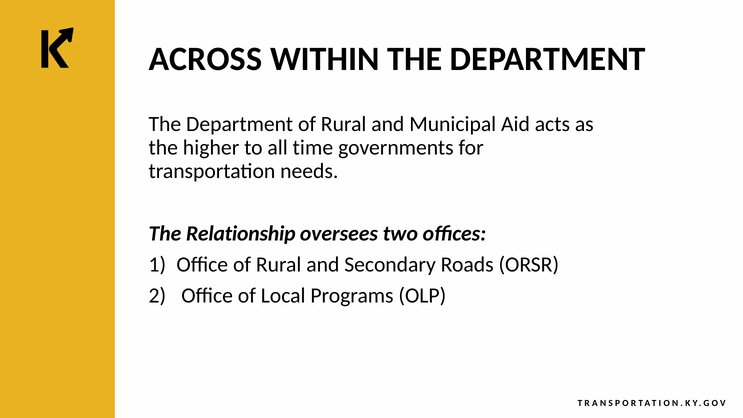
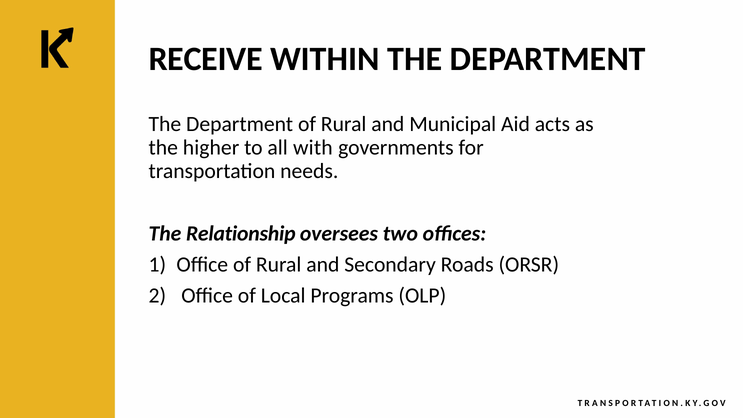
ACROSS: ACROSS -> RECEIVE (206, 59)
time: time -> with (313, 148)
